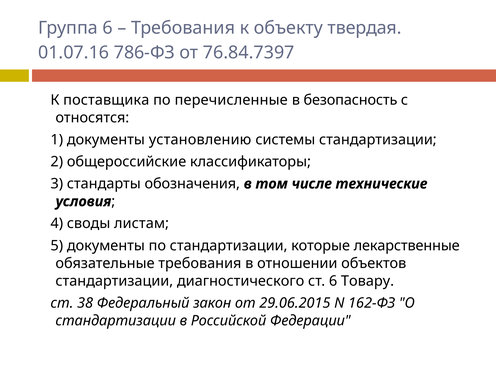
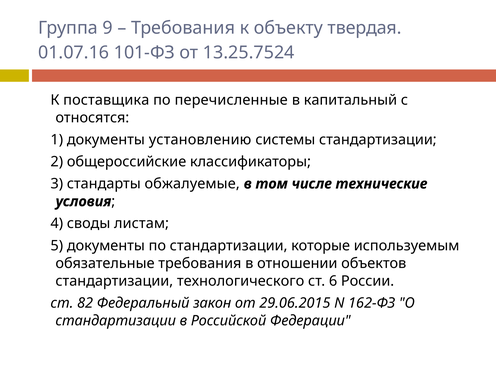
Группа 6: 6 -> 9 (108, 28)
786-ФЗ: 786-ФЗ -> 101-ФЗ (144, 53)
76.84.7397: 76.84.7397 -> 13.25.7524 (249, 53)
безопасность: безопасность -> капитальный (350, 100)
обозначения: обозначения -> обжалуемые (192, 184)
лекарственные: лекарственные -> используемым (407, 246)
диагностического: диагностического -> технологического (241, 281)
Товару: Товару -> России (368, 281)
38: 38 -> 82 (85, 303)
